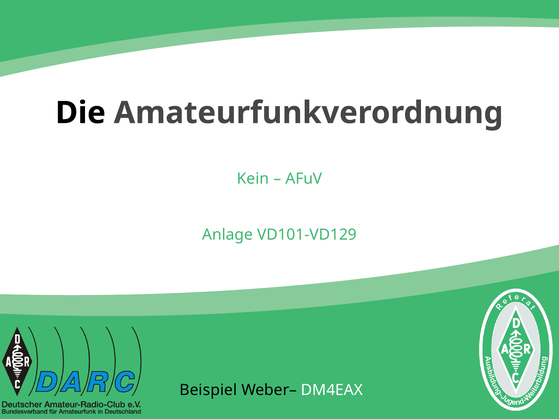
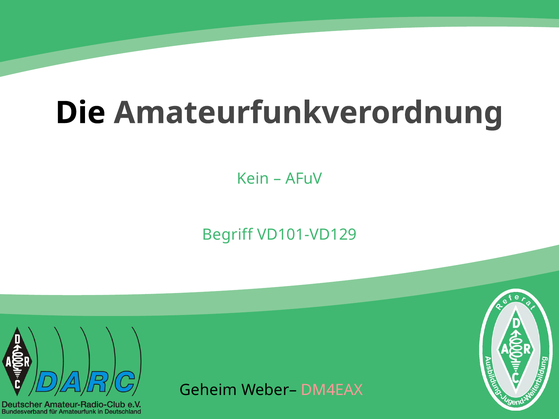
Anlage: Anlage -> Begriff (227, 235)
Beispiel: Beispiel -> Geheim (208, 390)
DM4EAX colour: white -> pink (332, 390)
